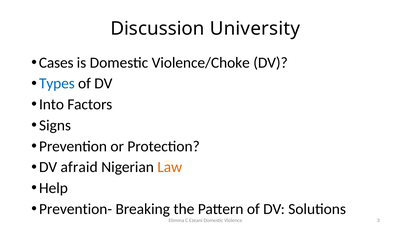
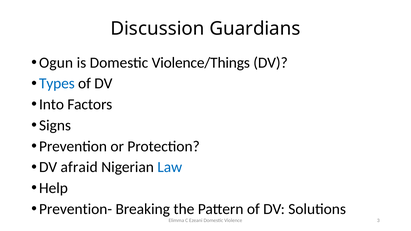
University: University -> Guardians (255, 29)
Cases: Cases -> Ogun (56, 63)
Violence/Choke: Violence/Choke -> Violence/Things (201, 63)
Law colour: orange -> blue (170, 167)
